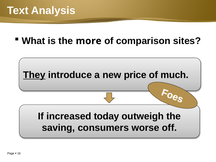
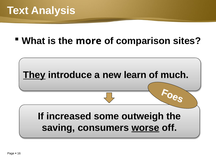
price: price -> learn (135, 75)
today: today -> some (106, 116)
worse underline: none -> present (145, 128)
